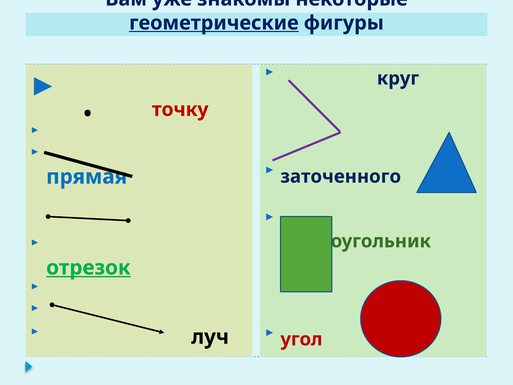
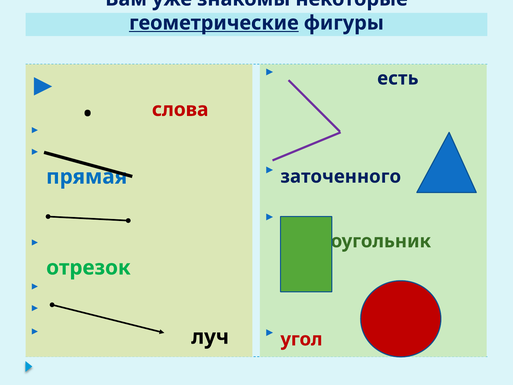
точку: точку -> слова (180, 109)
круг: круг -> есть (398, 78)
отрезок underline: present -> none (88, 268)
